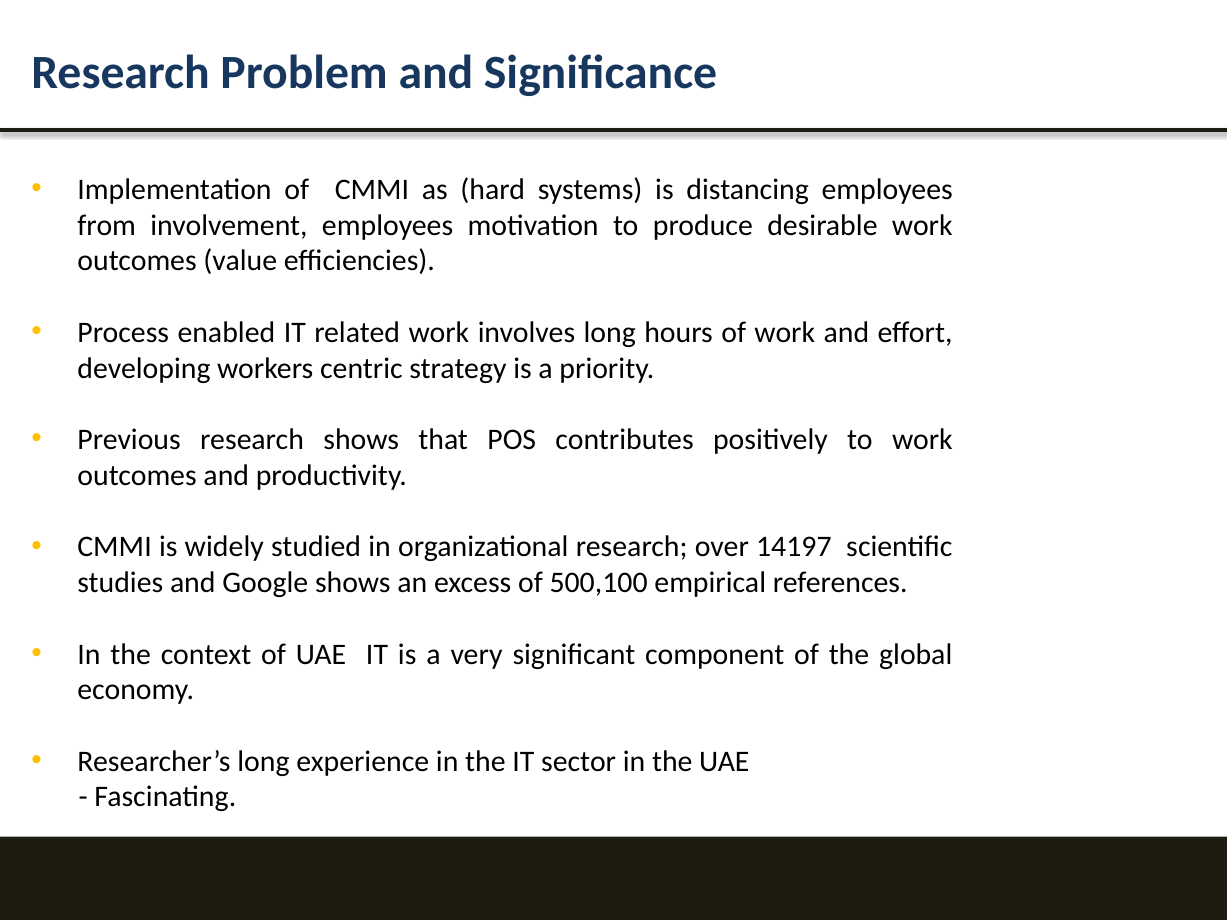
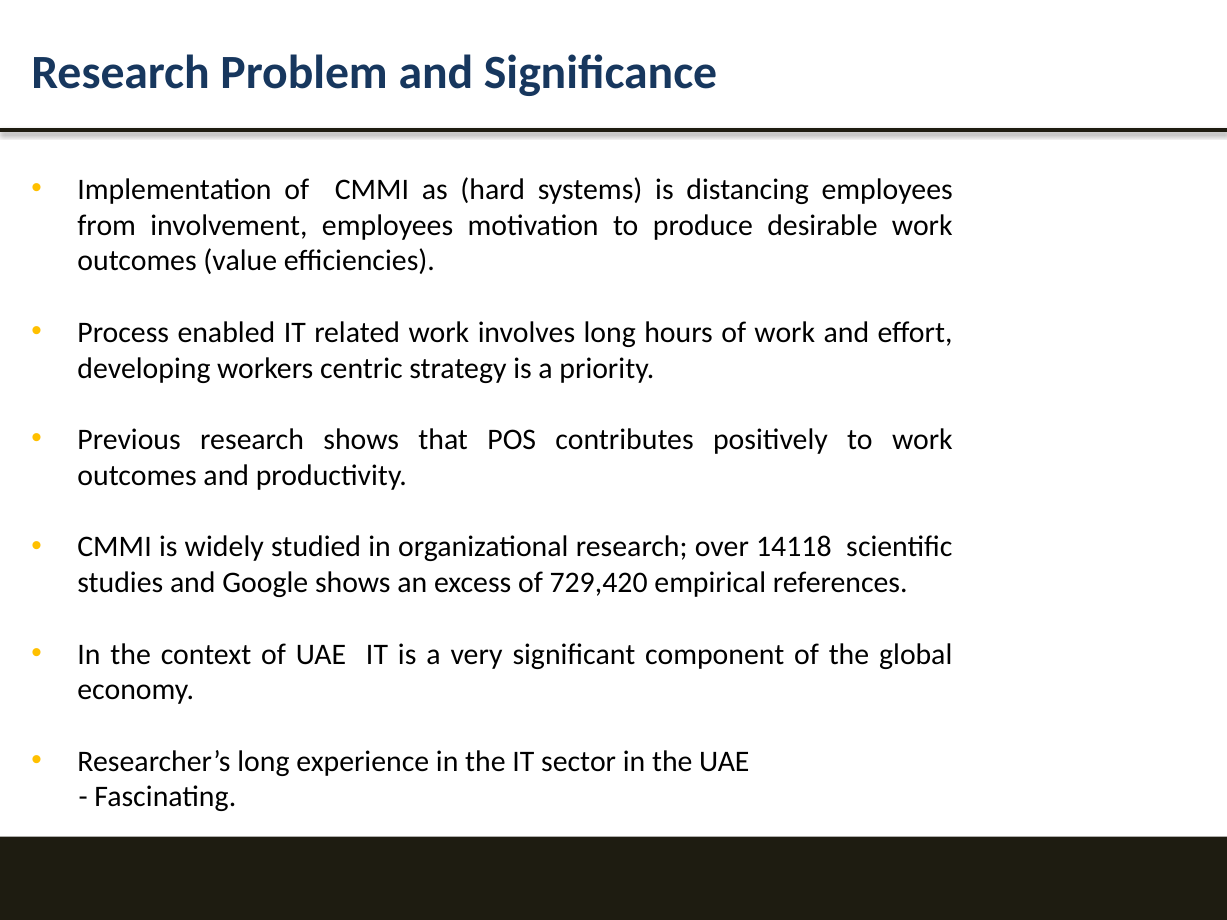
14197: 14197 -> 14118 (794, 547)
500,100: 500,100 -> 729,420 (599, 583)
